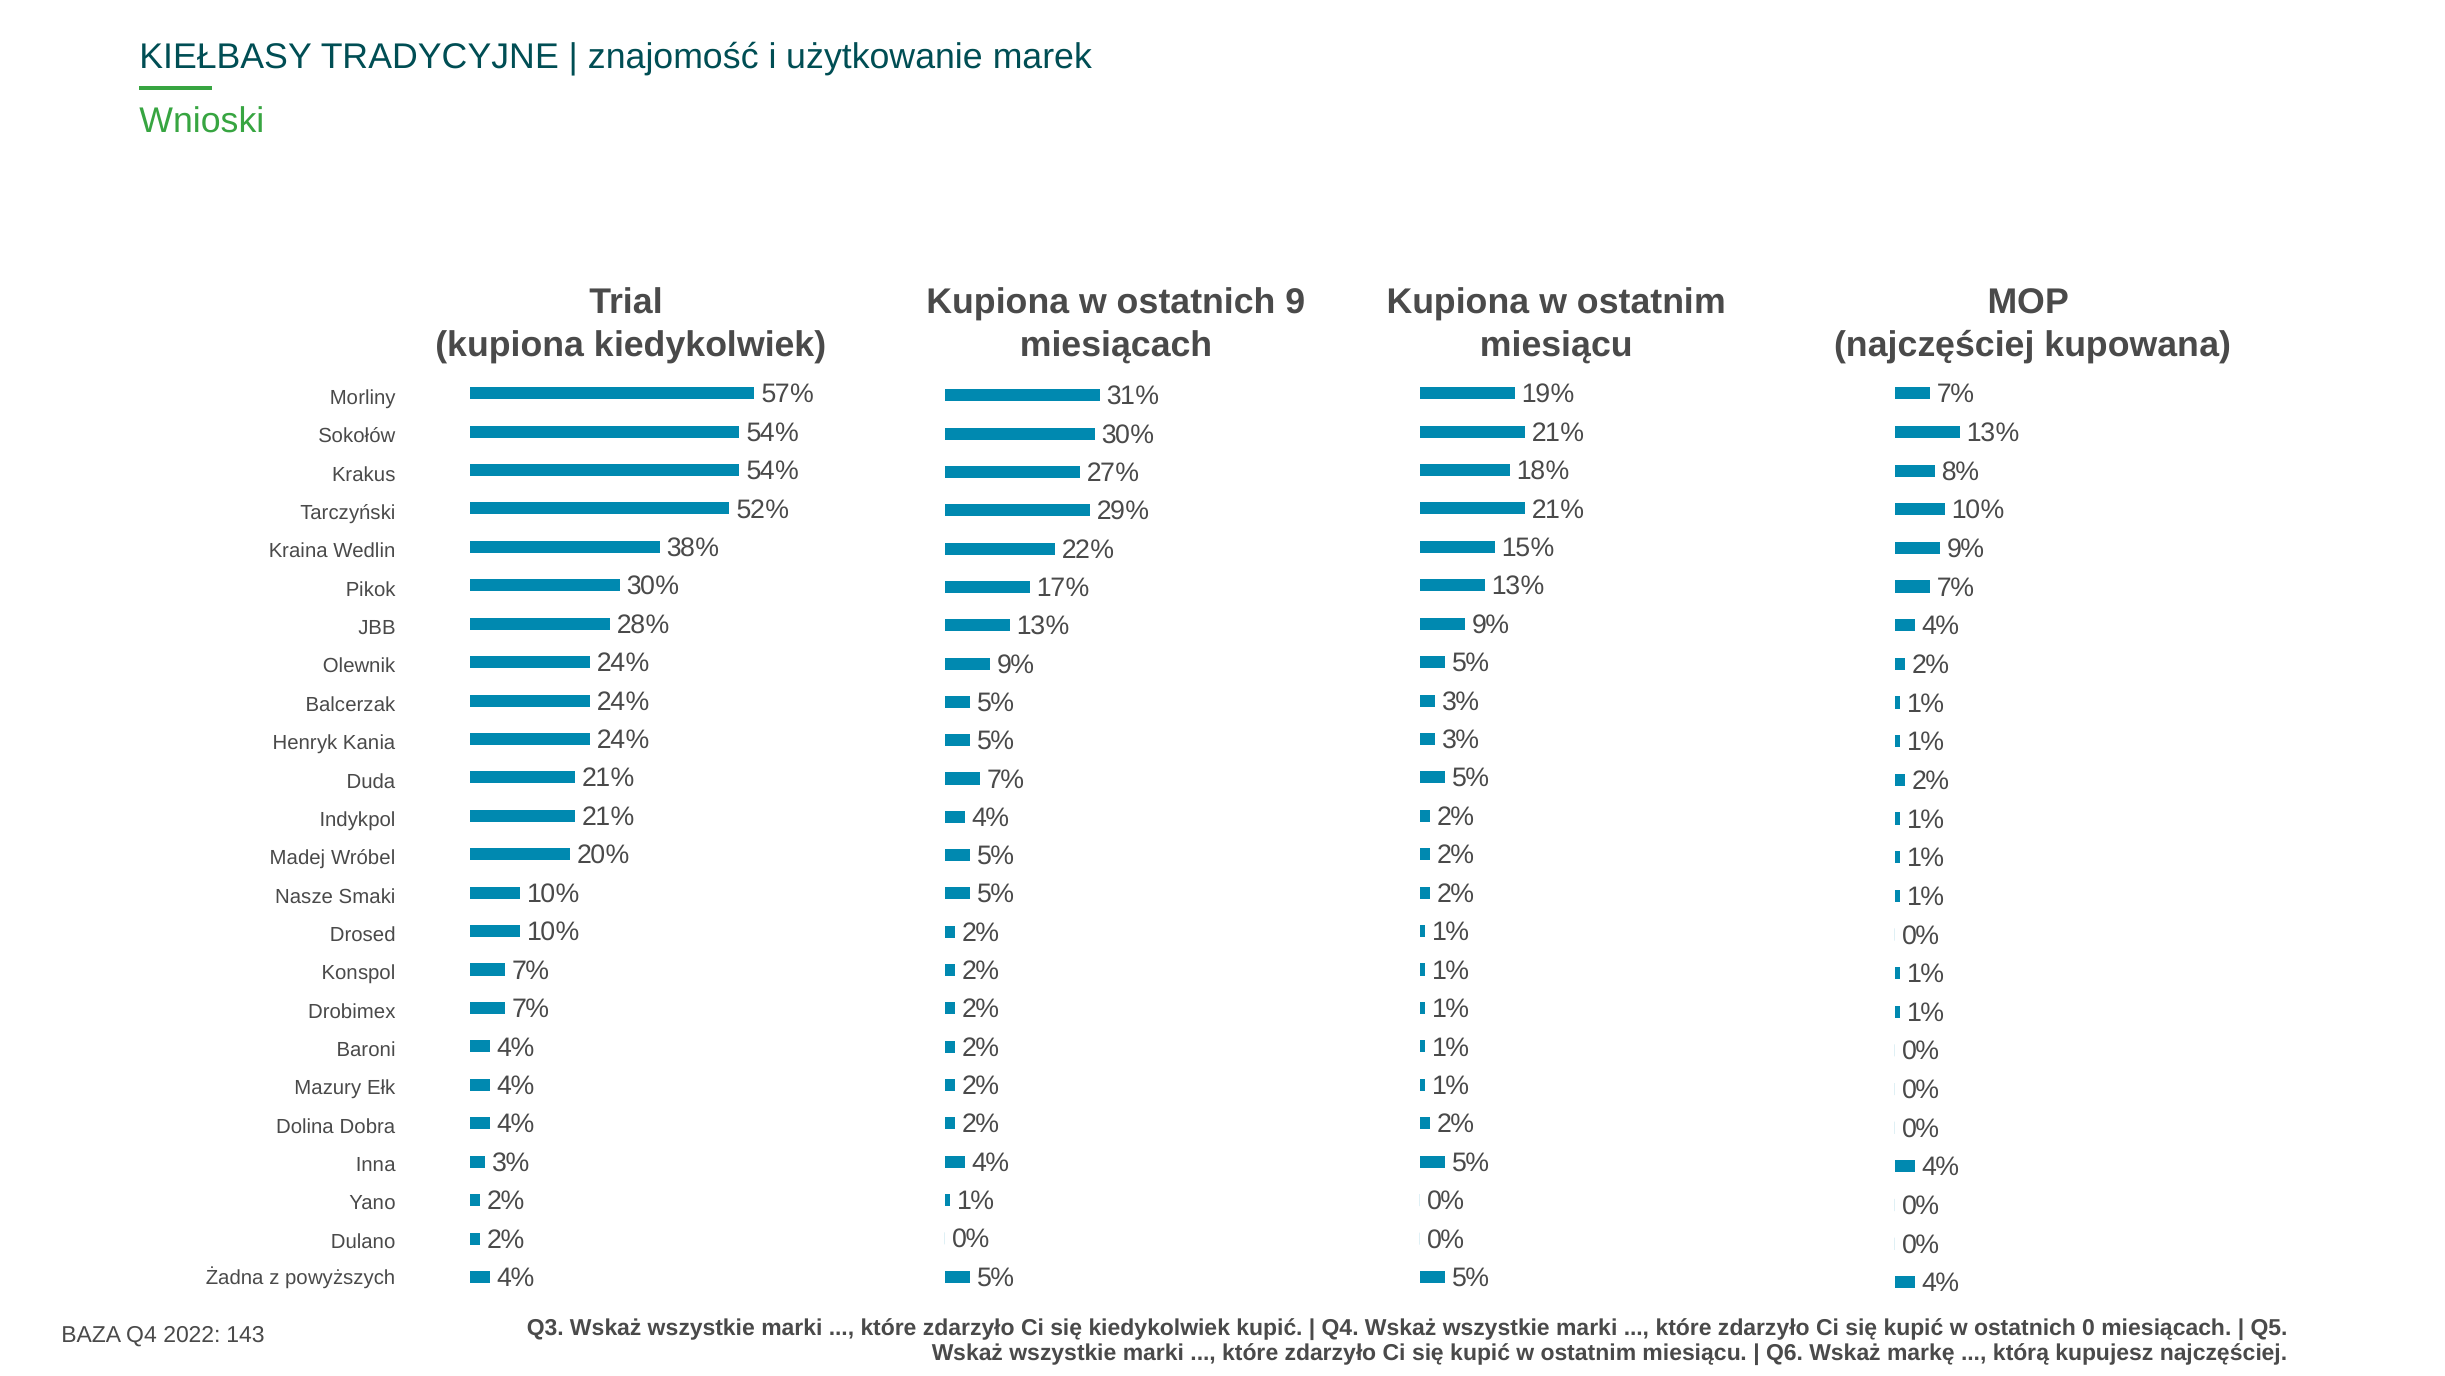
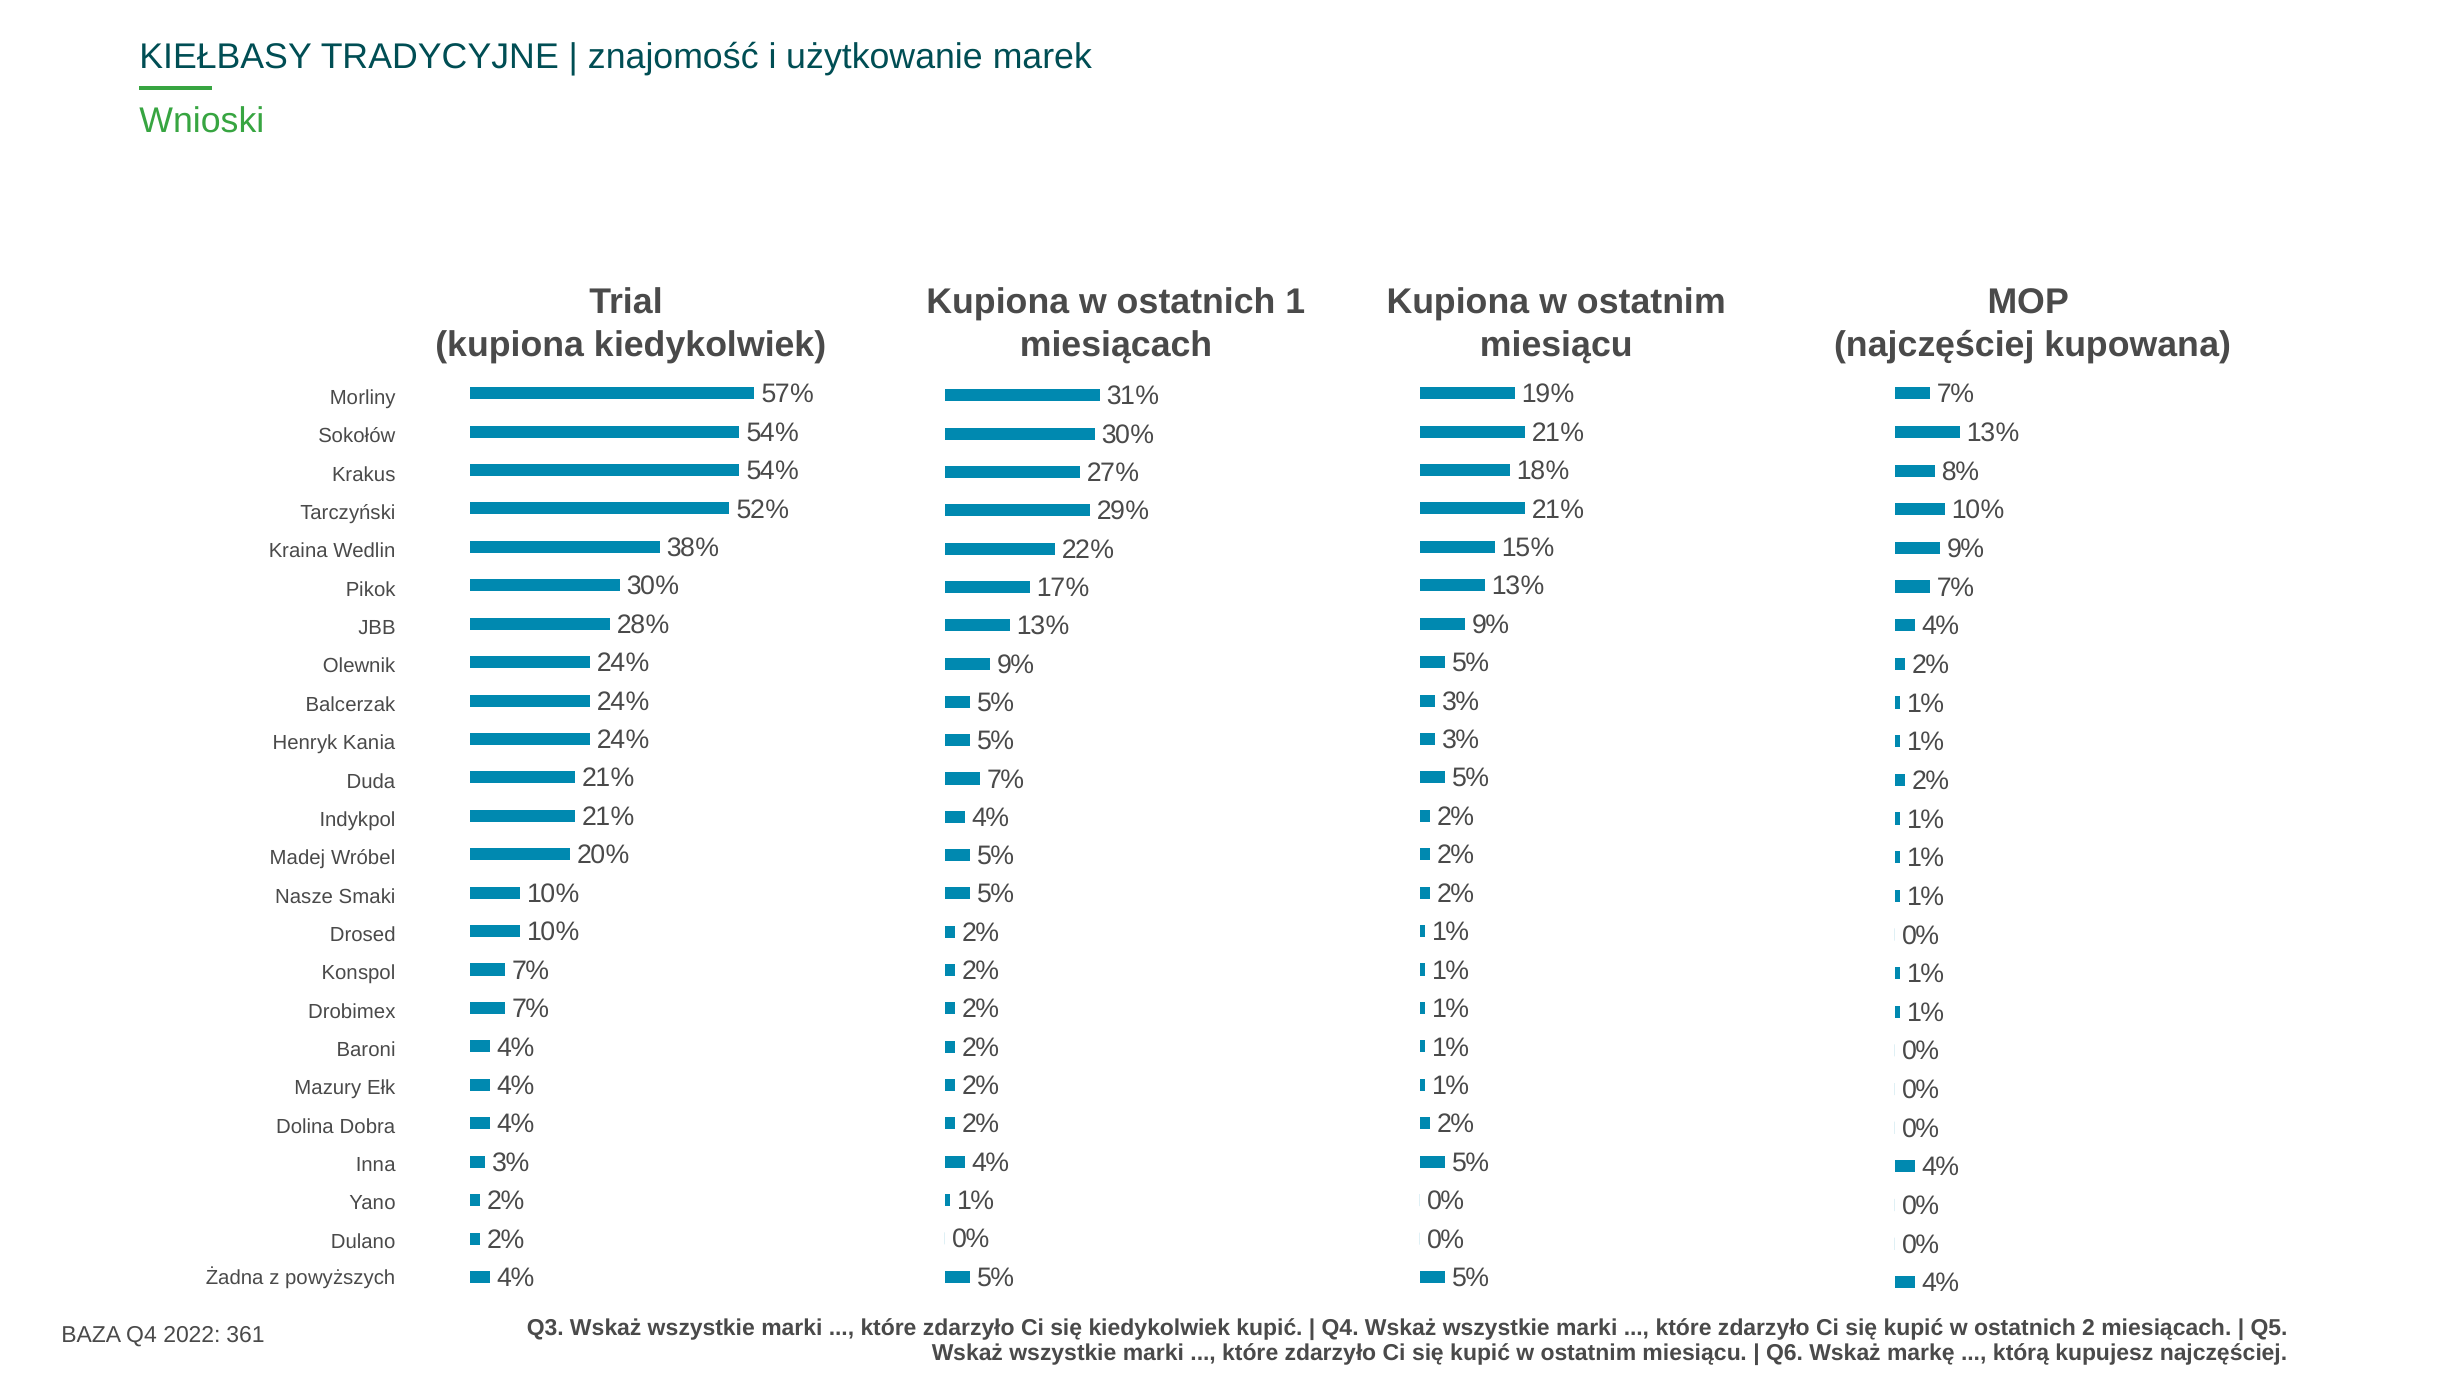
9: 9 -> 1 (1295, 302)
0: 0 -> 2 (2089, 1328)
143: 143 -> 361 (246, 1334)
